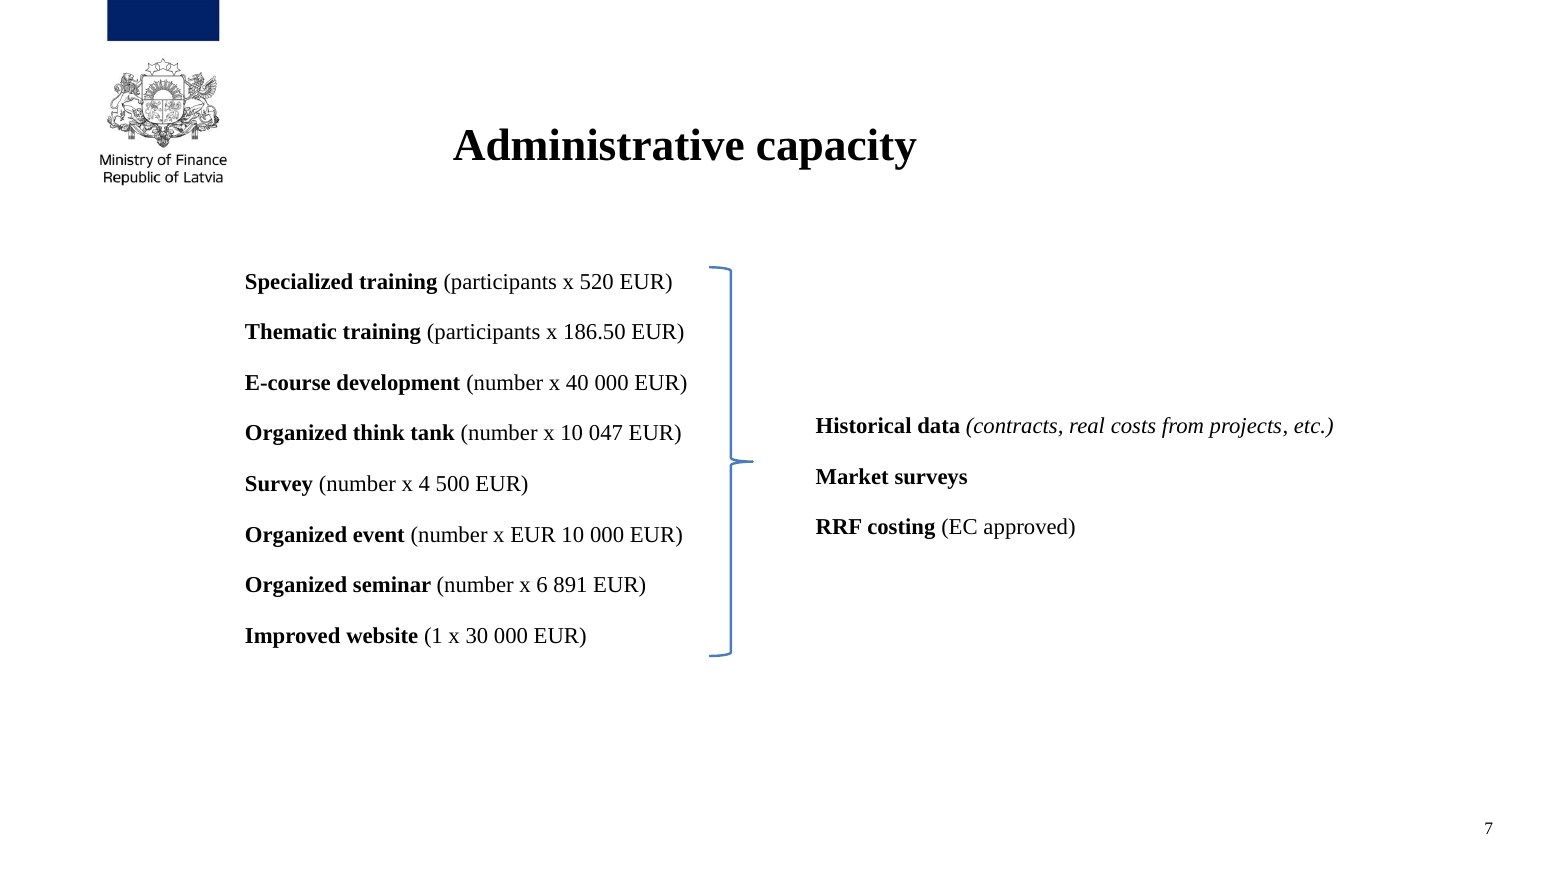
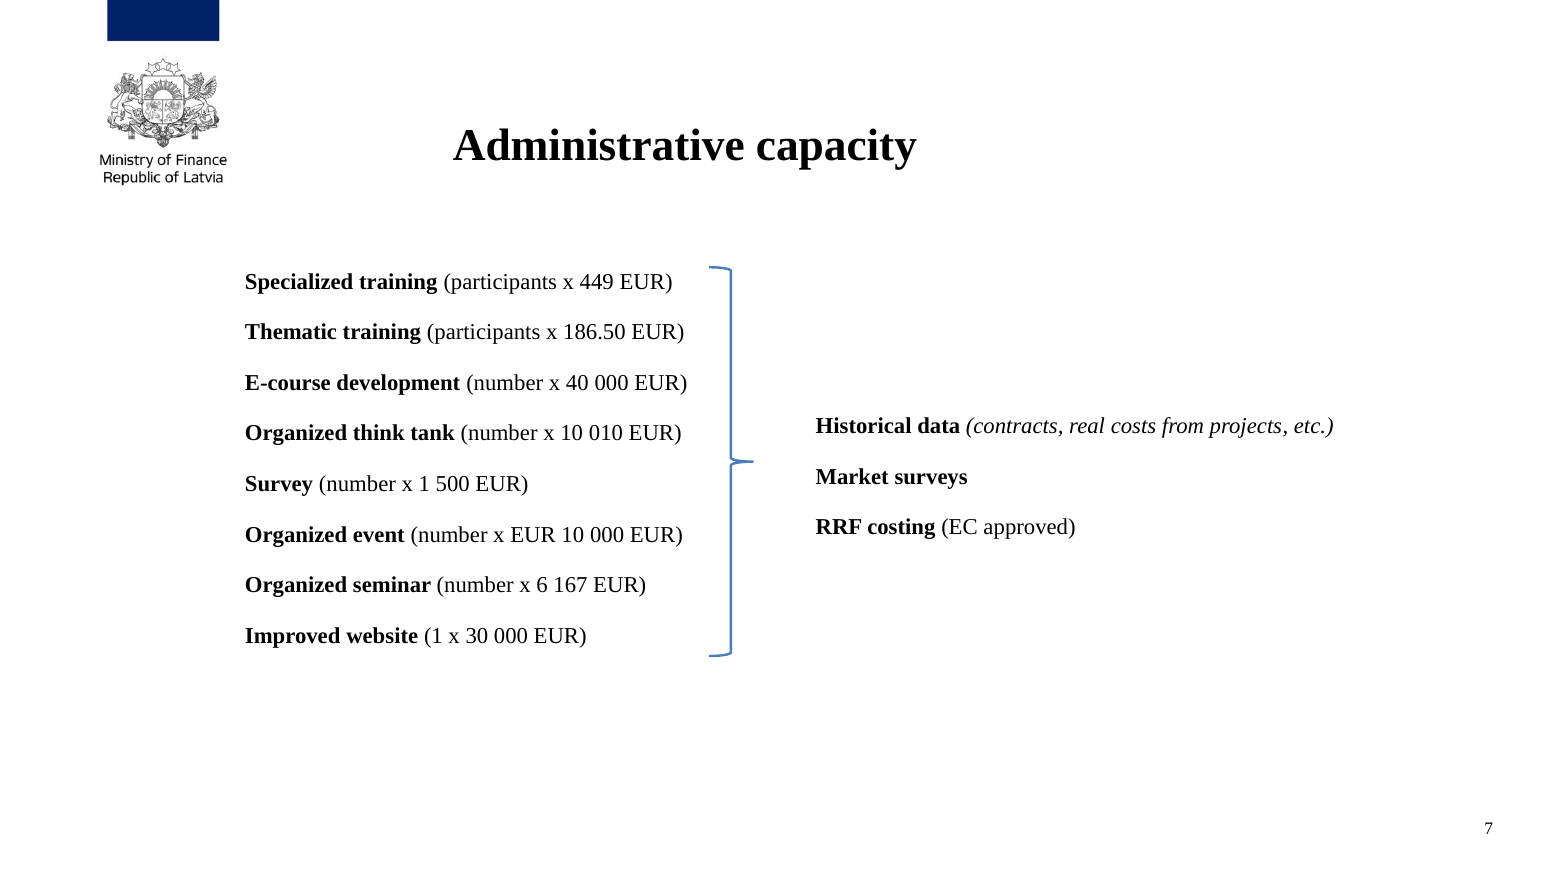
520: 520 -> 449 (597, 282)
047: 047 -> 010 (606, 433)
x 4: 4 -> 1 (424, 484)
891: 891 -> 167 (571, 585)
